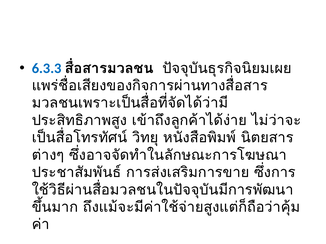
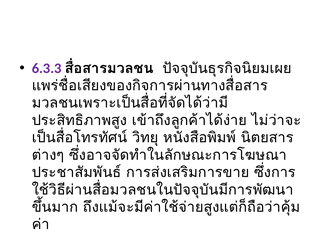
6.3.3 colour: blue -> purple (47, 68)
